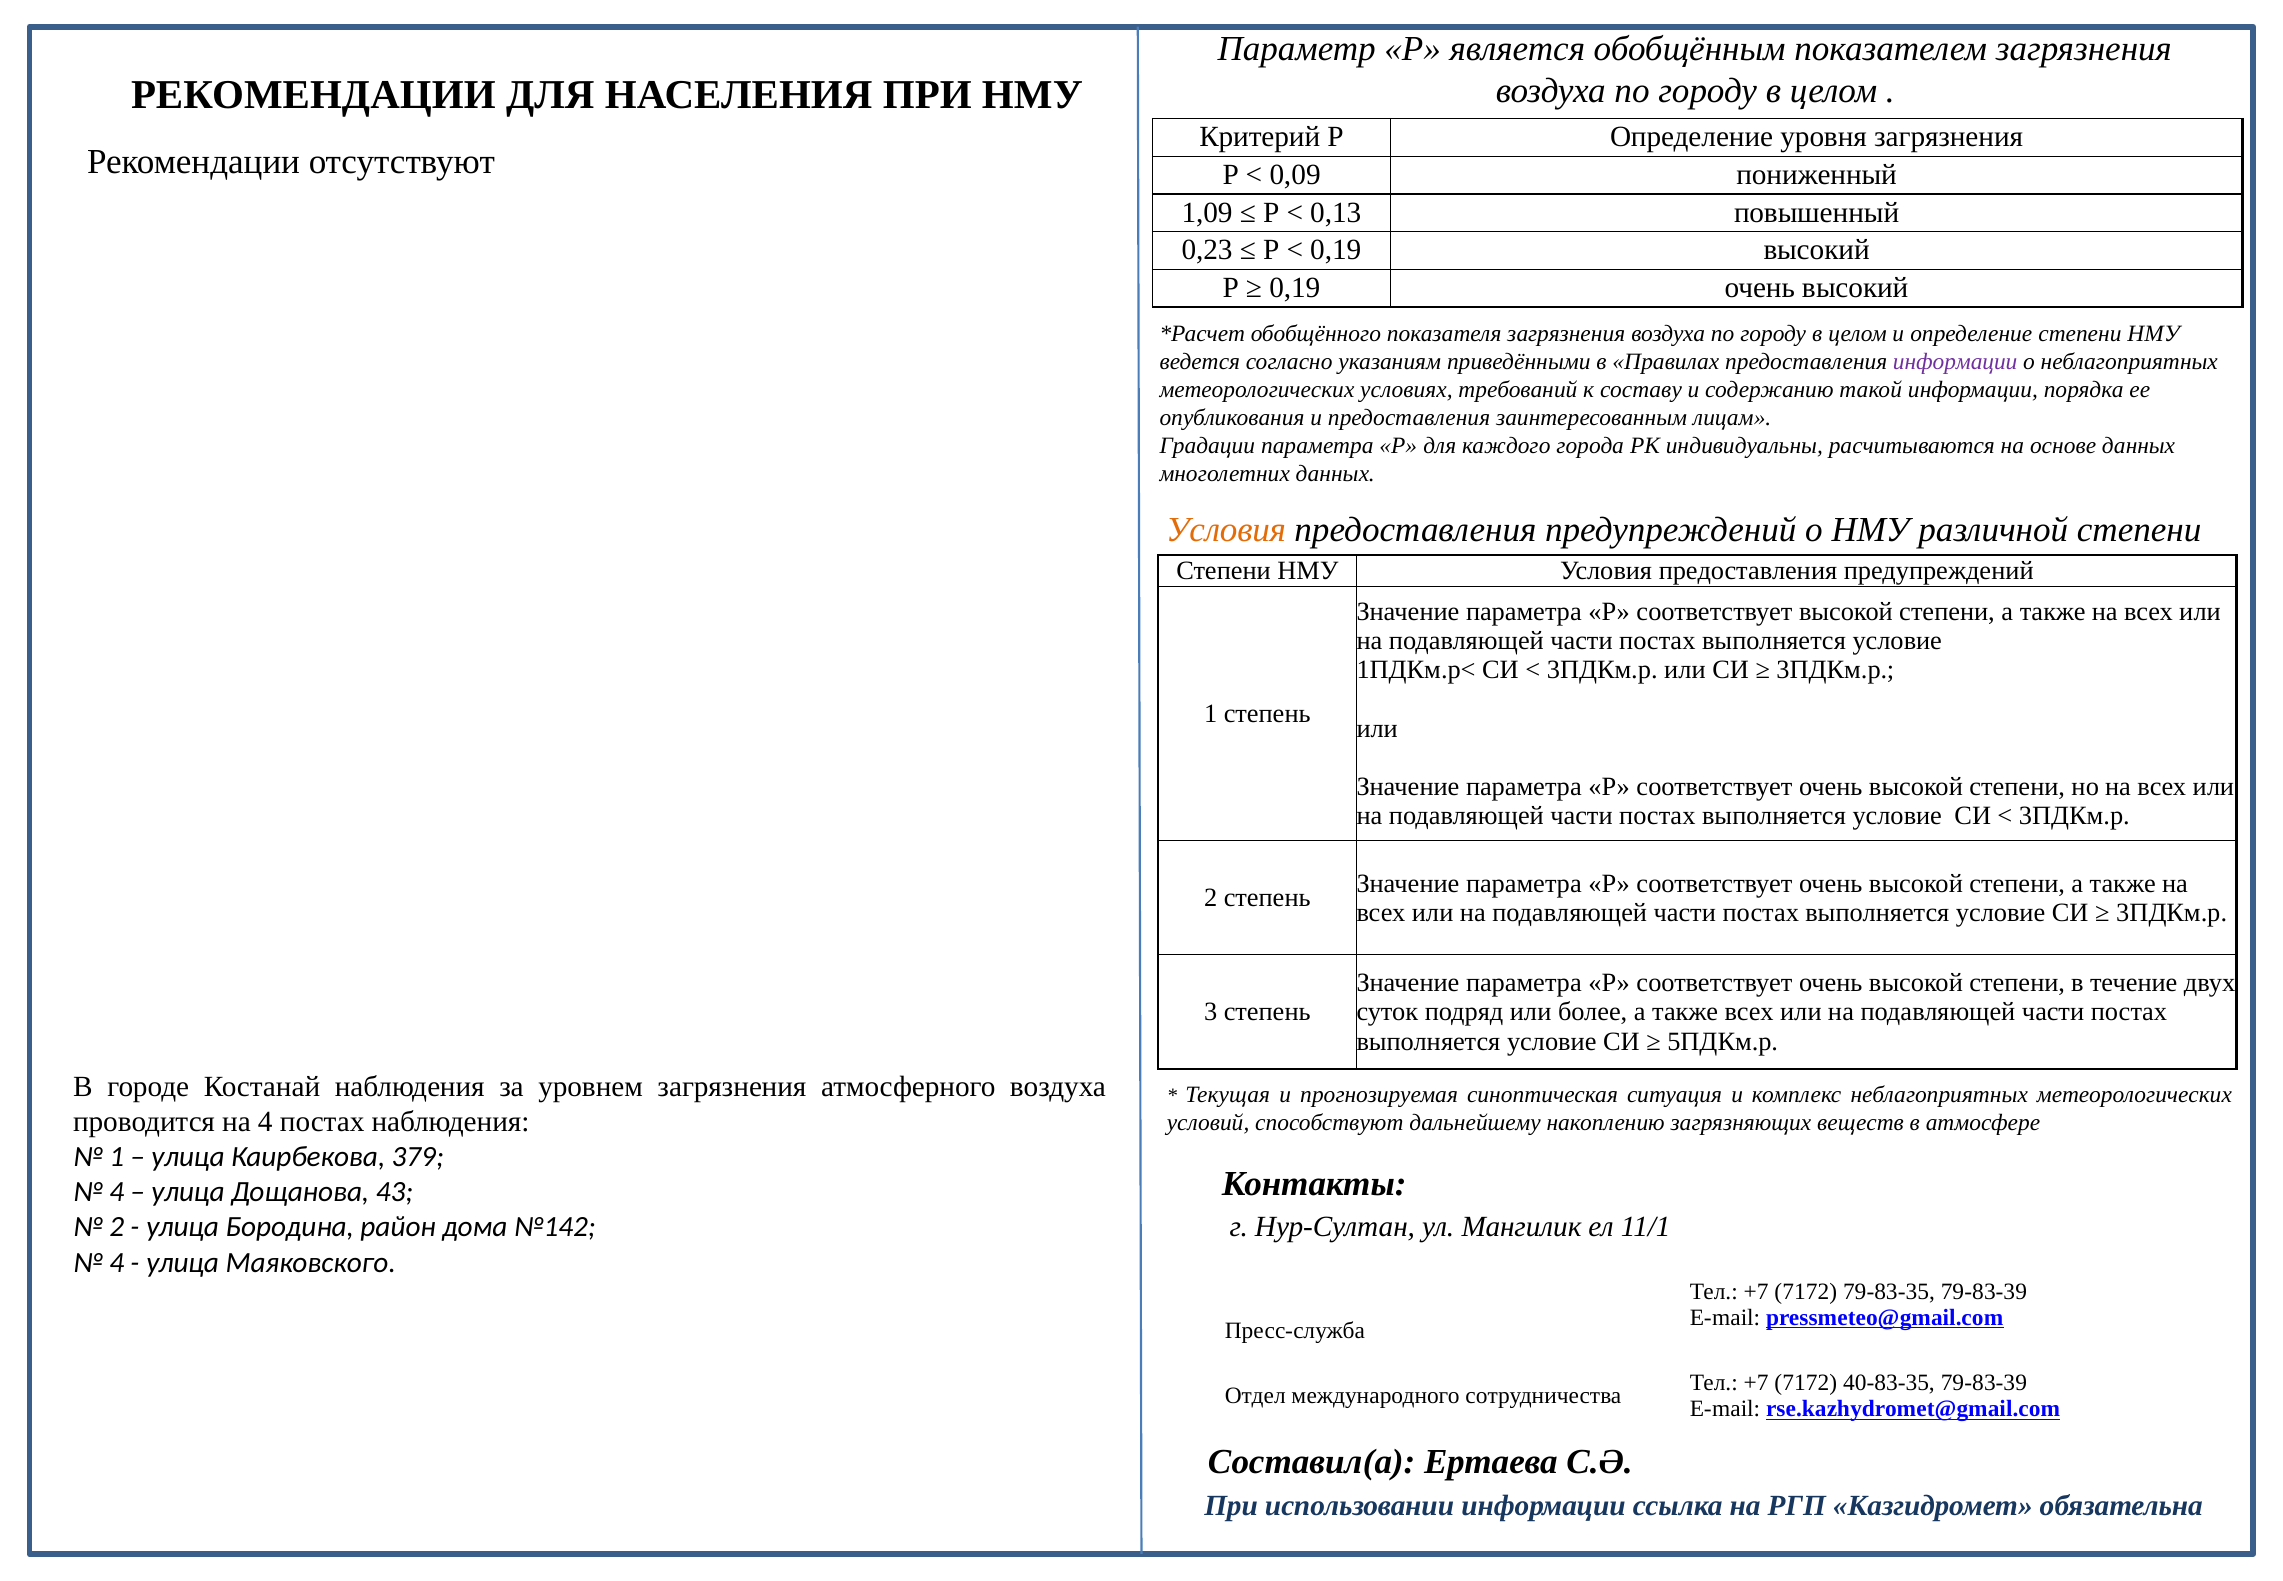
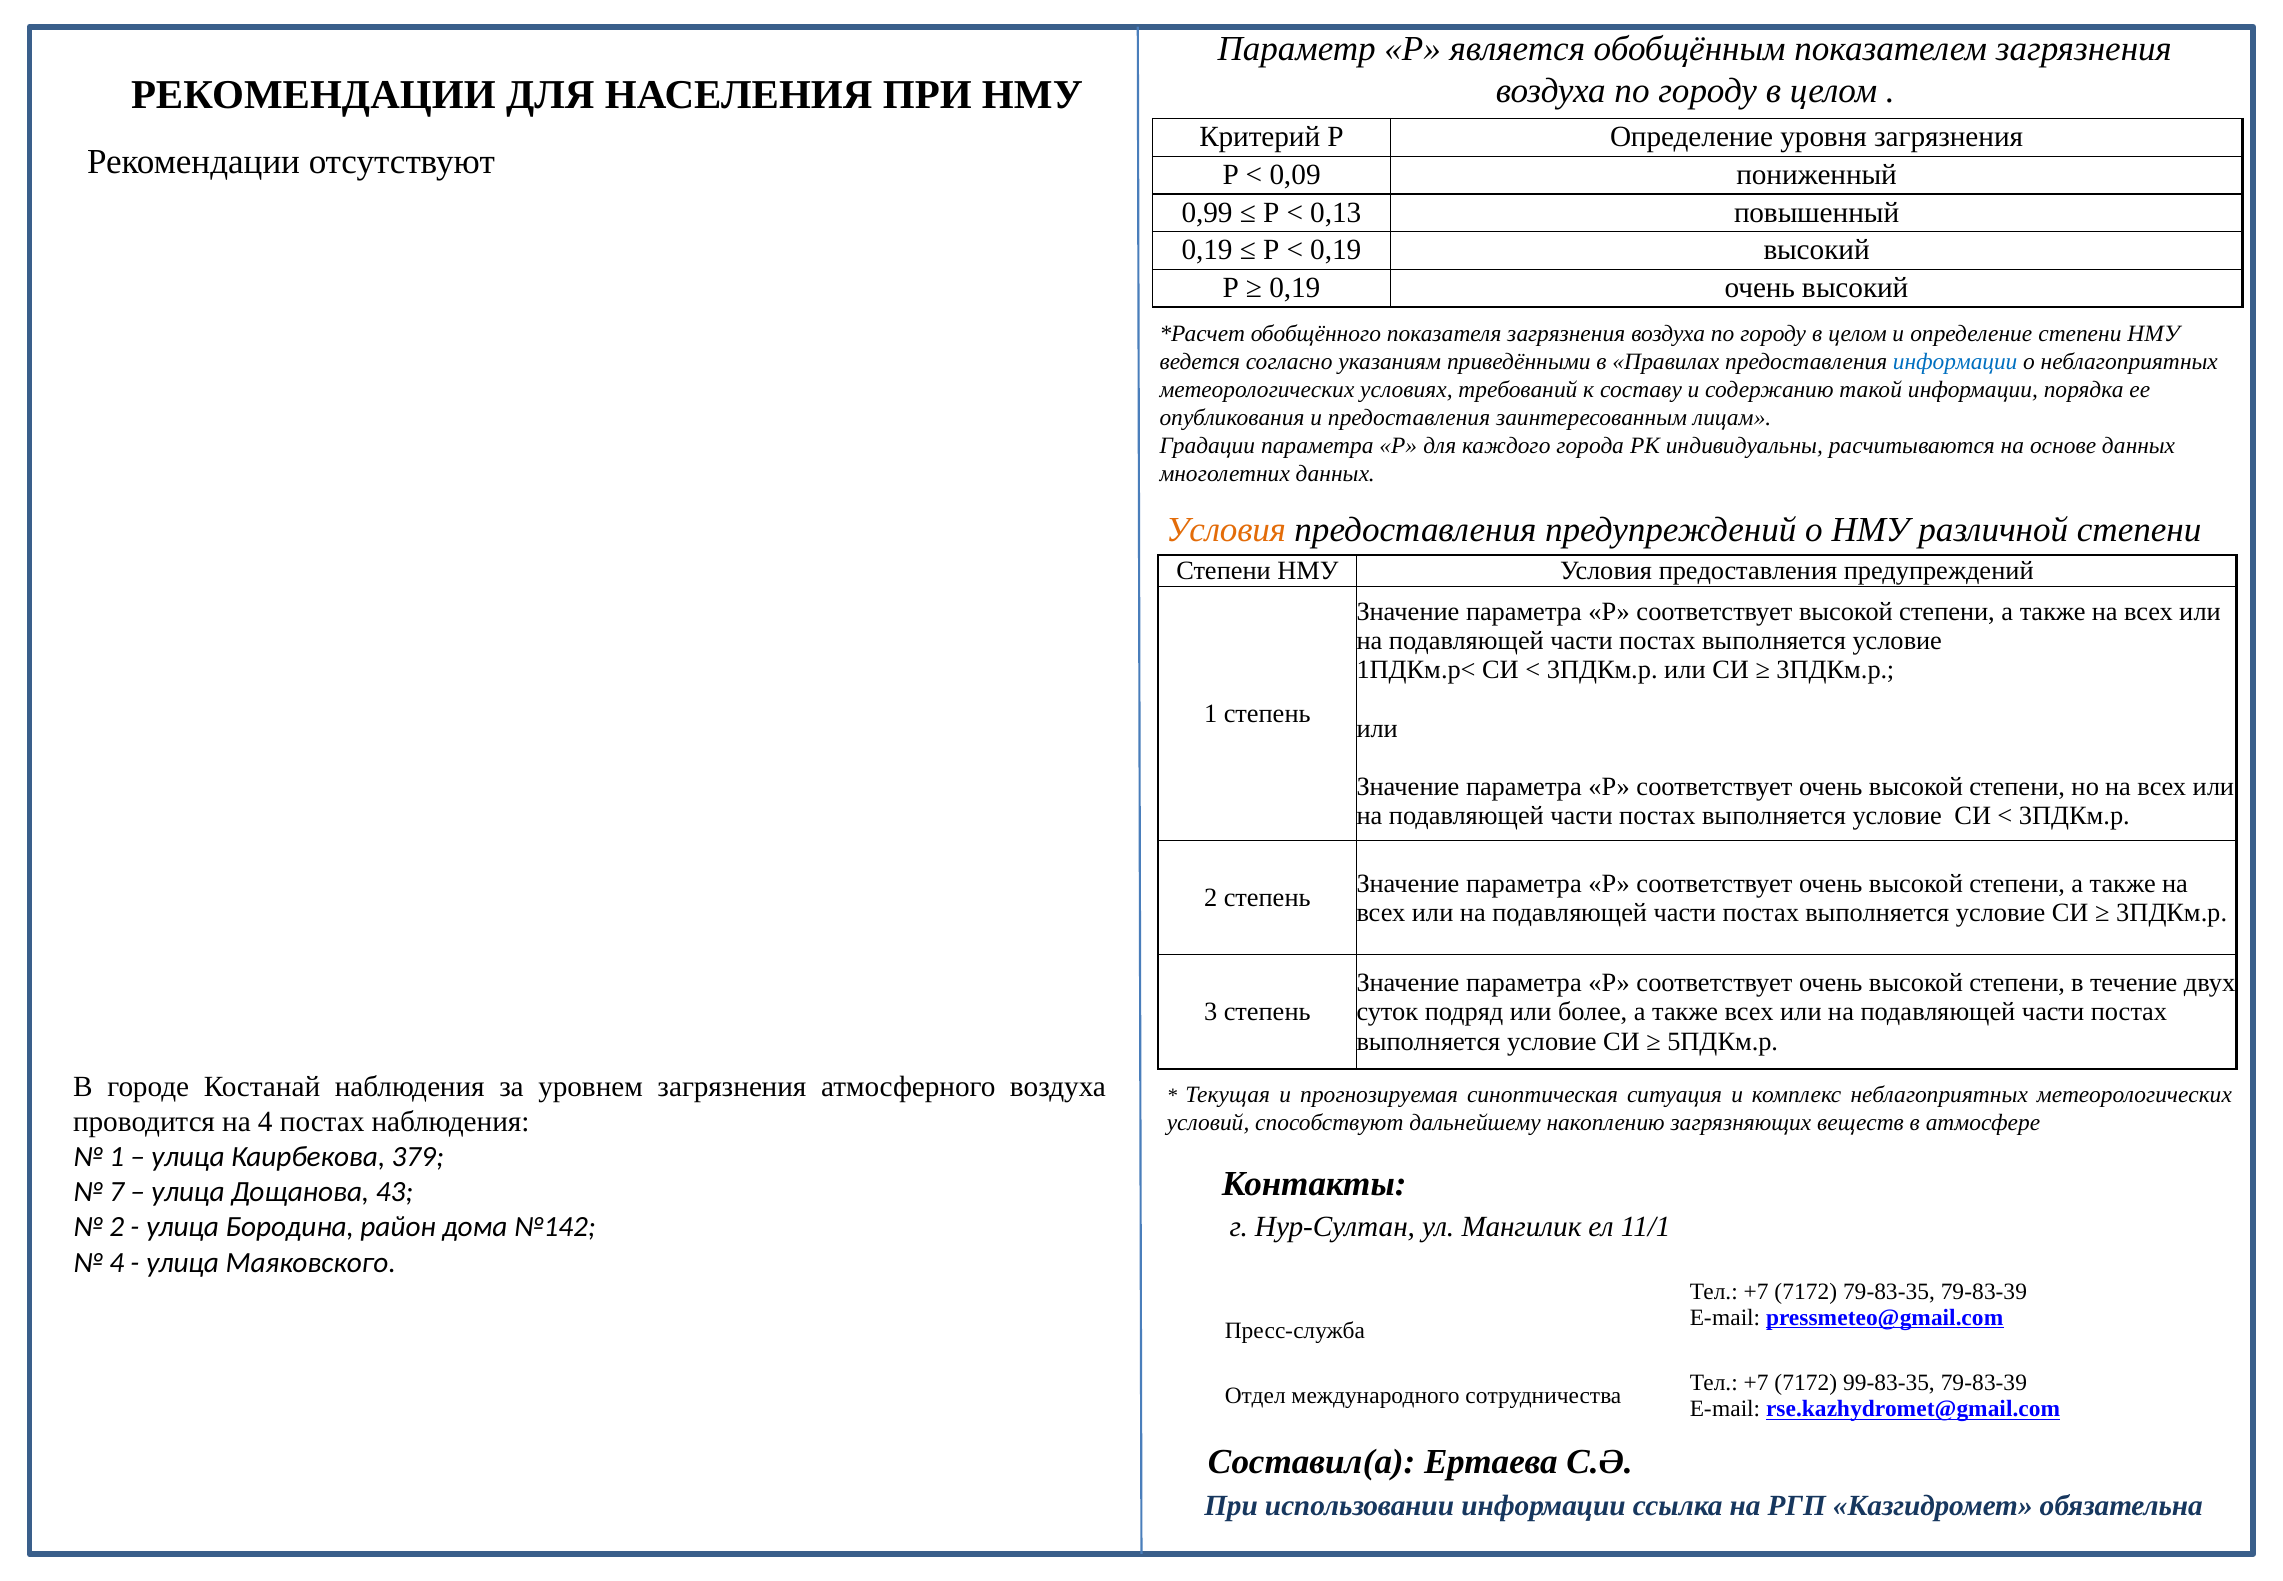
1,09: 1,09 -> 0,99 (1207, 212)
0,23: 0,23 -> 0,19 (1207, 250)
информации colour: purple -> blue (1955, 362)
4: 4 -> 7 (117, 1192)
40-83-35: 40-83-35 -> 99-83-35 (1889, 1382)
